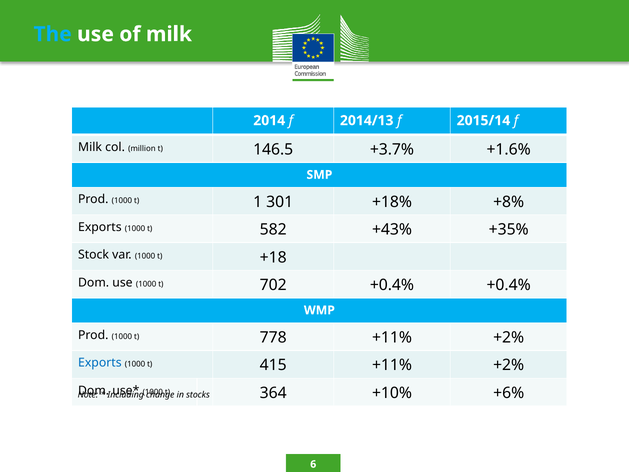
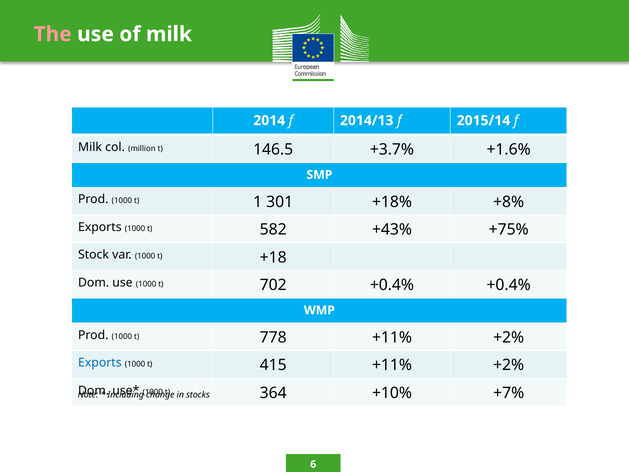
The colour: light blue -> pink (53, 34)
+35%: +35% -> +75% (509, 229)
+6%: +6% -> +7% (509, 393)
